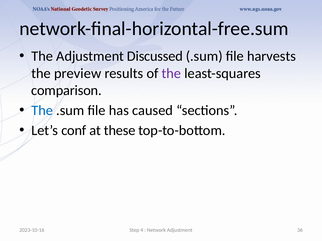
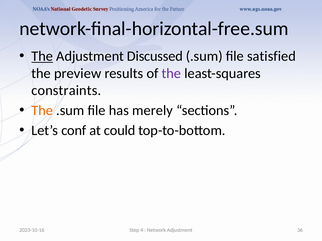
The underline: none -> present (42, 56)
harvests: harvests -> satisfied (271, 56)
comparison: comparison -> constraints (66, 91)
The colour: blue -> orange (42, 111)
caused: caused -> merely (153, 111)
these: these -> could (120, 131)
